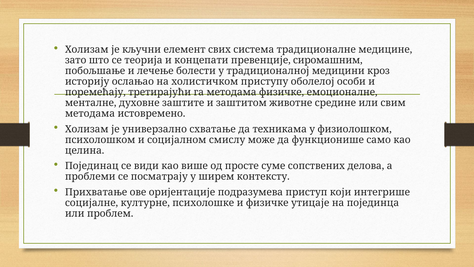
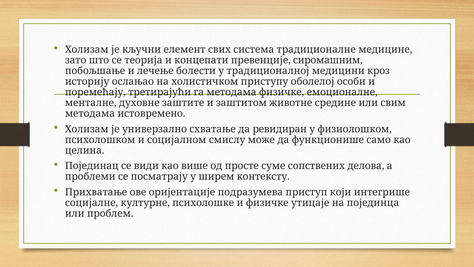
техникама: техникама -> ревидиран (280, 129)
